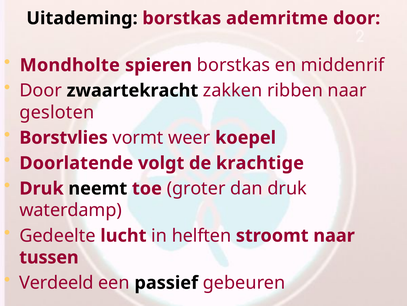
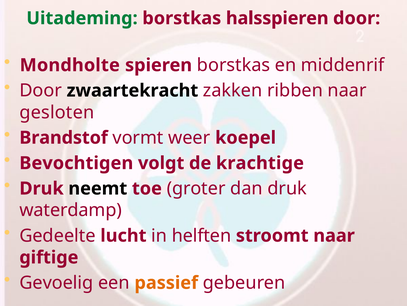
Uitademing colour: black -> green (82, 18)
ademritme: ademritme -> halsspieren (277, 18)
Borstvlies: Borstvlies -> Brandstof (64, 137)
Doorlatende: Doorlatende -> Bevochtigen (76, 163)
tussen: tussen -> giftige (49, 257)
Verdeeld: Verdeeld -> Gevoelig (56, 282)
passief colour: black -> orange (166, 282)
